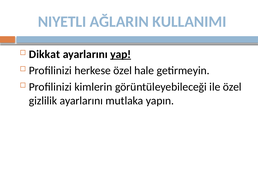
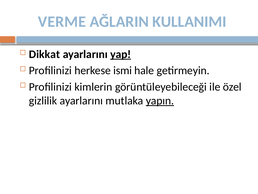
NIYETLI: NIYETLI -> VERME (62, 22)
herkese özel: özel -> ismi (123, 70)
yapın underline: none -> present (160, 100)
